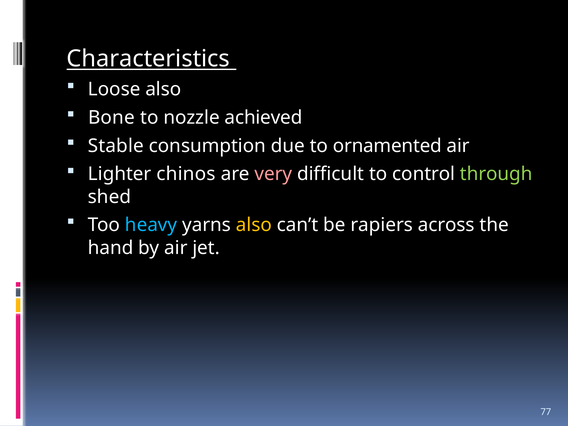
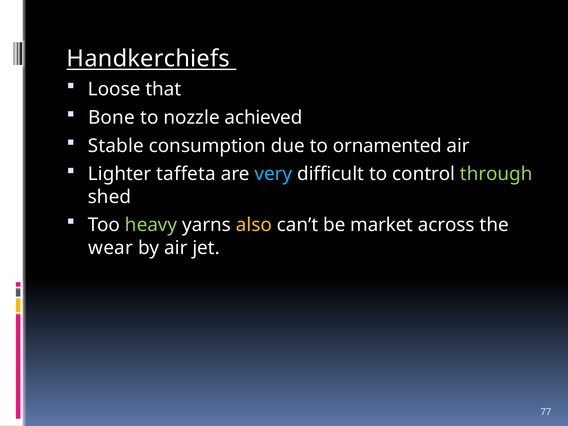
Characteristics: Characteristics -> Handkerchiefs (148, 59)
Loose also: also -> that (163, 89)
chinos: chinos -> taffeta (186, 174)
very colour: pink -> light blue (273, 174)
heavy colour: light blue -> light green (151, 225)
rapiers: rapiers -> market (382, 225)
hand: hand -> wear (111, 248)
